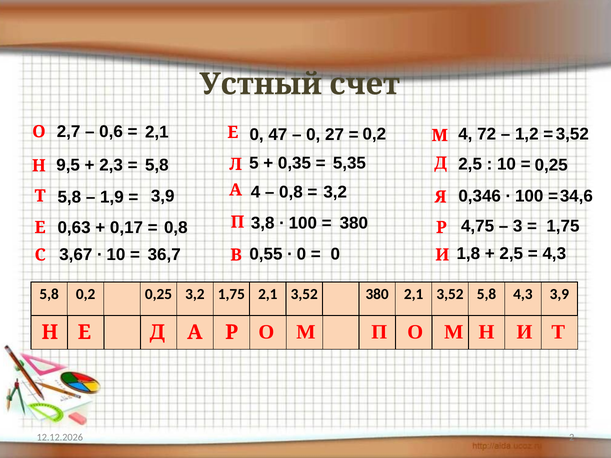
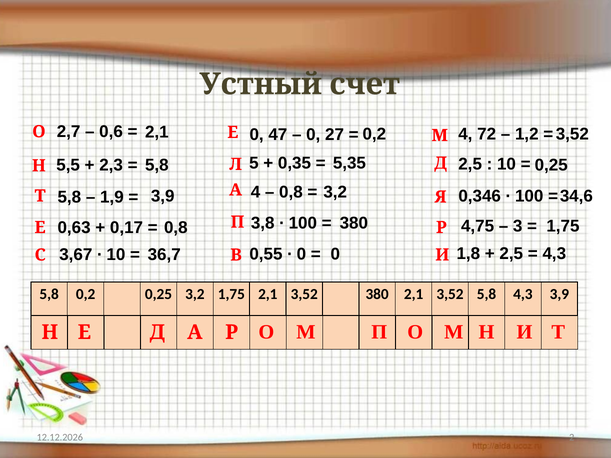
9,5: 9,5 -> 5,5 (68, 165)
